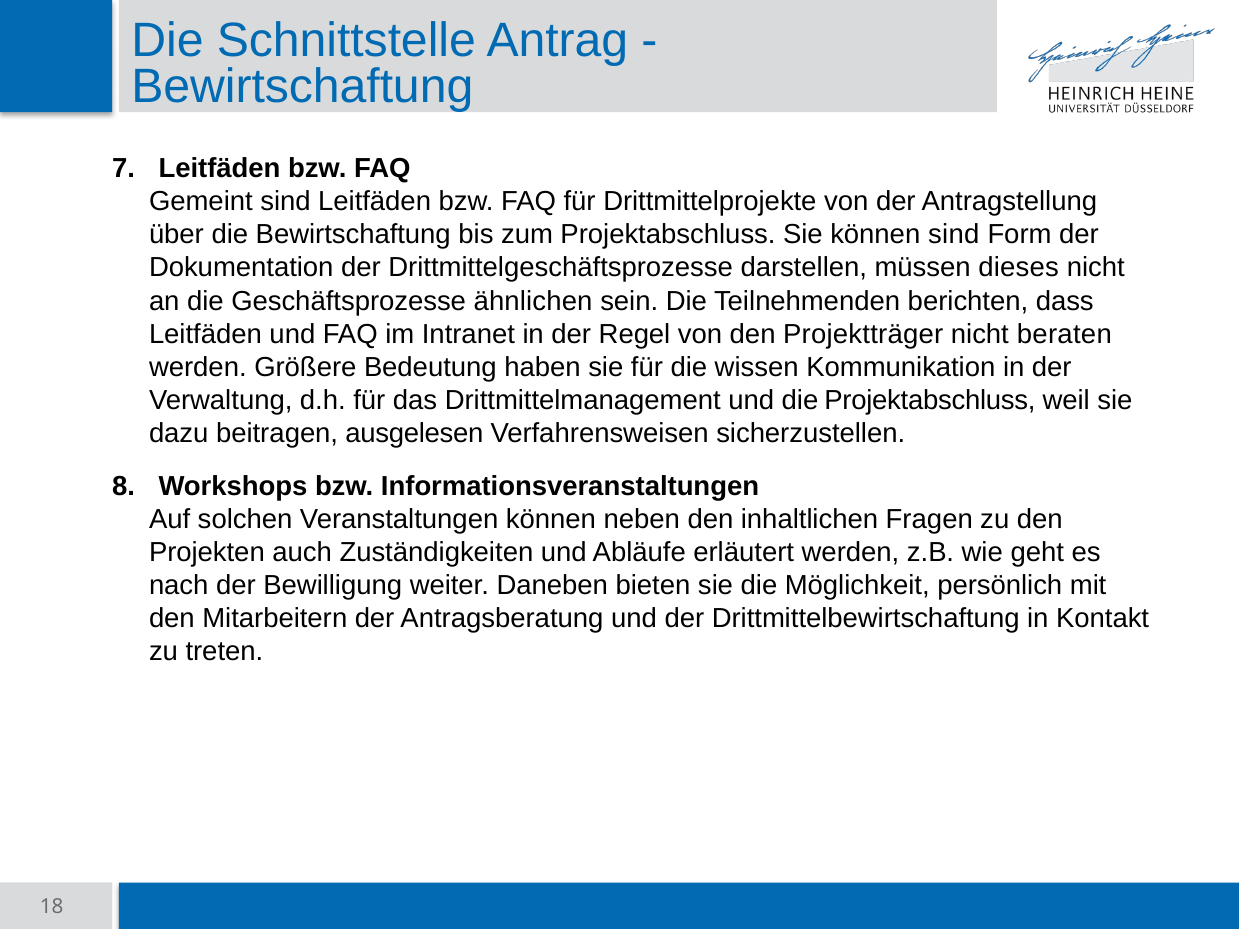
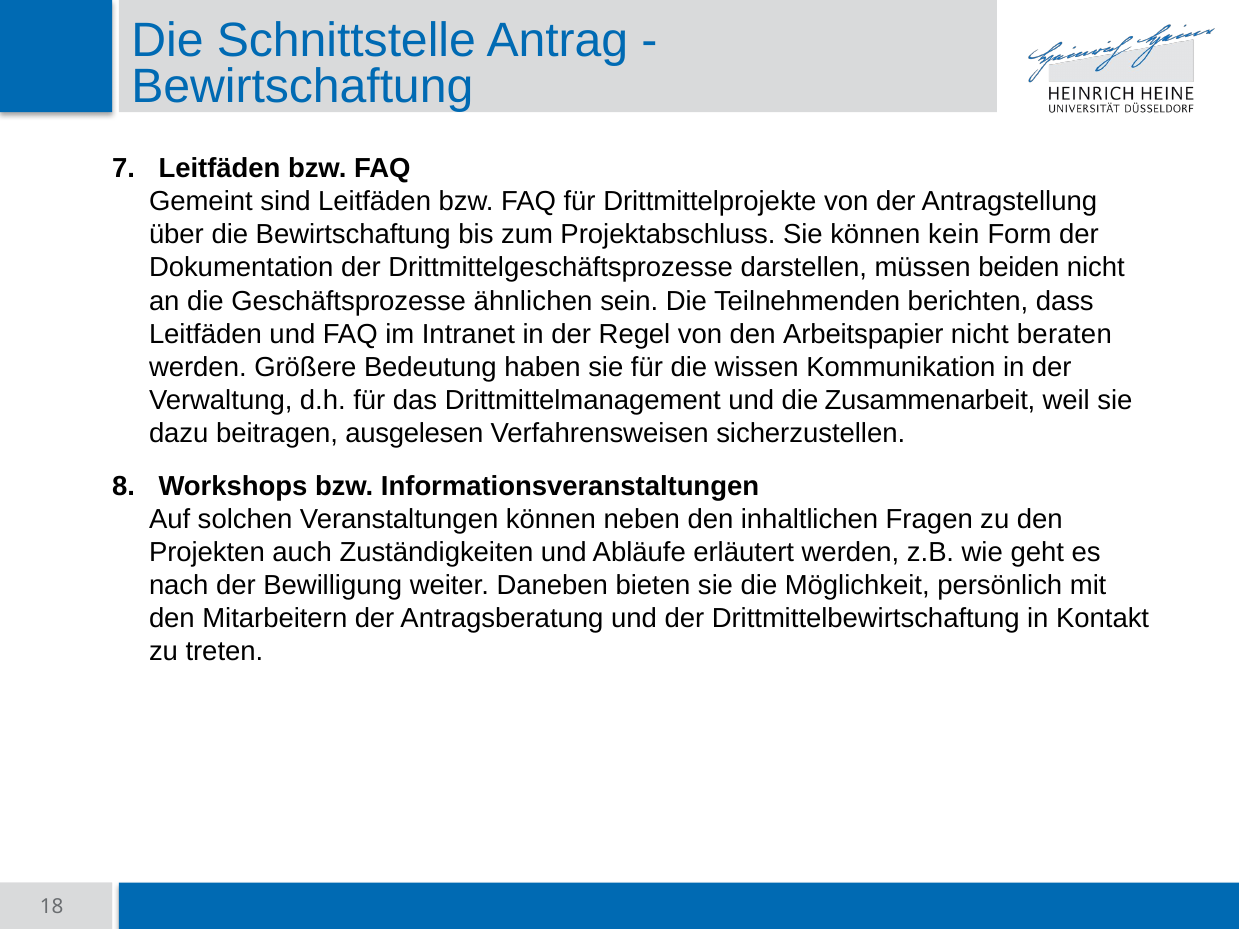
können sind: sind -> kein (954, 235)
dieses: dieses -> beiden (1019, 268)
Projektträger: Projektträger -> Arbeitspapier (863, 334)
die Projektabschluss: Projektabschluss -> Zusammenarbeit (930, 400)
